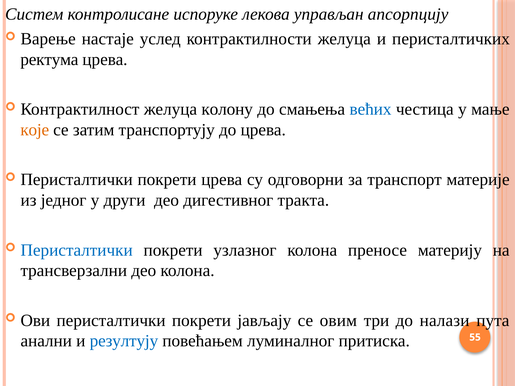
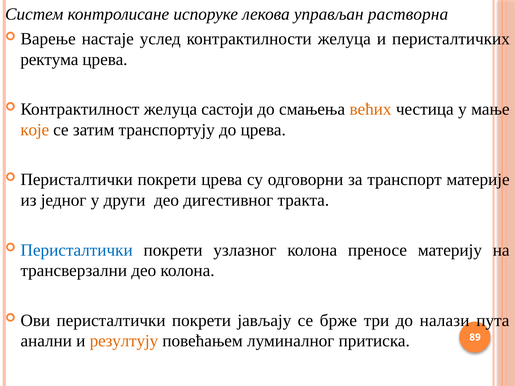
апсорпцију: апсорпцију -> растворна (408, 14)
колону: колону -> састоји (227, 109)
већих colour: blue -> orange (371, 109)
овим: овим -> брже (338, 321)
резултују colour: blue -> orange (124, 341)
55: 55 -> 89 (475, 337)
